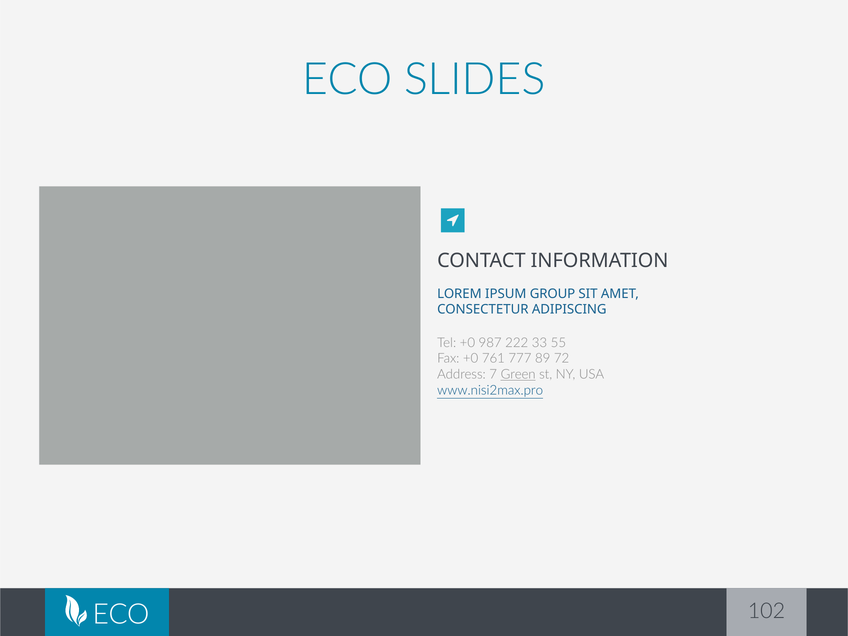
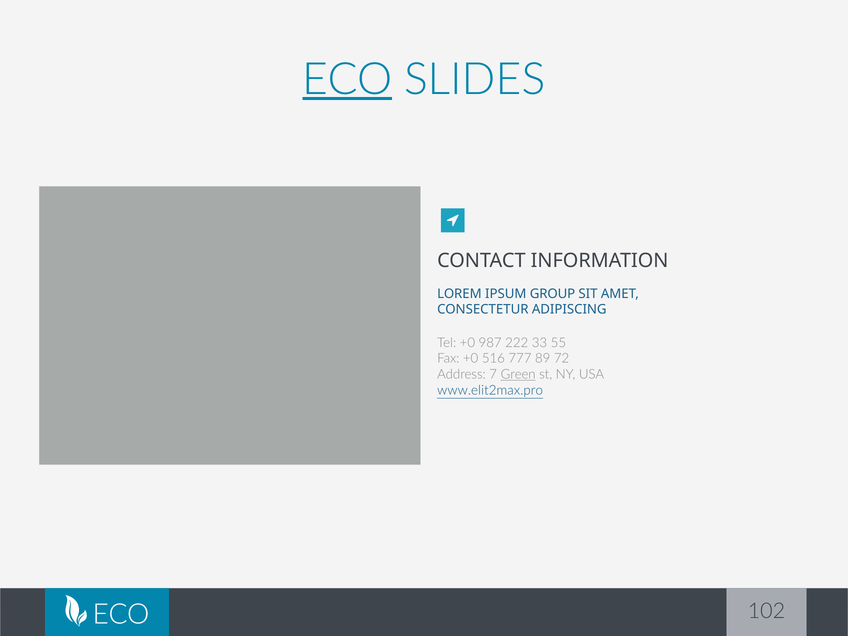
ECO underline: none -> present (347, 79)
761: 761 -> 516 (493, 359)
www.nisi2max.pro: www.nisi2max.pro -> www.elit2max.pro (490, 390)
